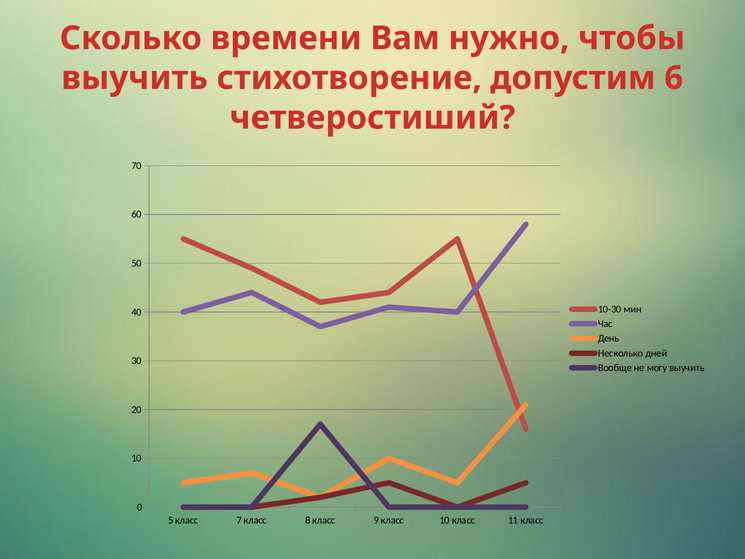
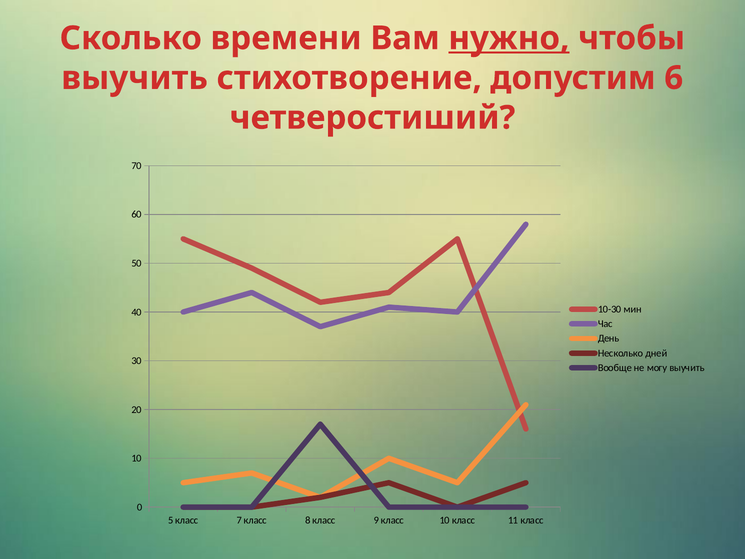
нужно underline: none -> present (509, 38)
